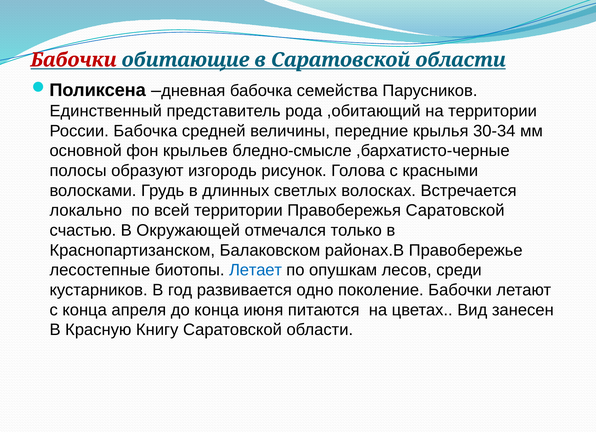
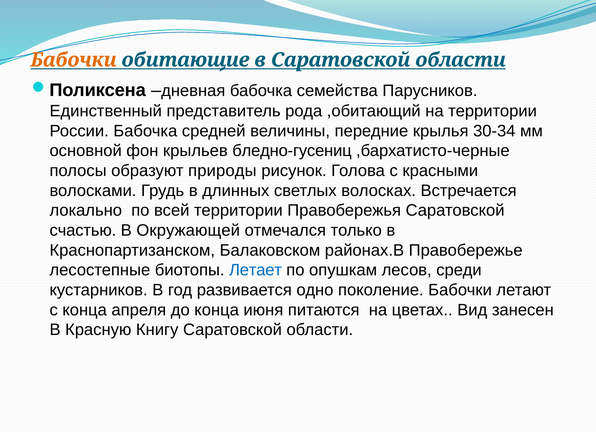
Бабочки colour: red -> orange (74, 60)
бледно-смысле: бледно-смысле -> бледно-гусениц (292, 151)
изгородь: изгородь -> природы (222, 171)
